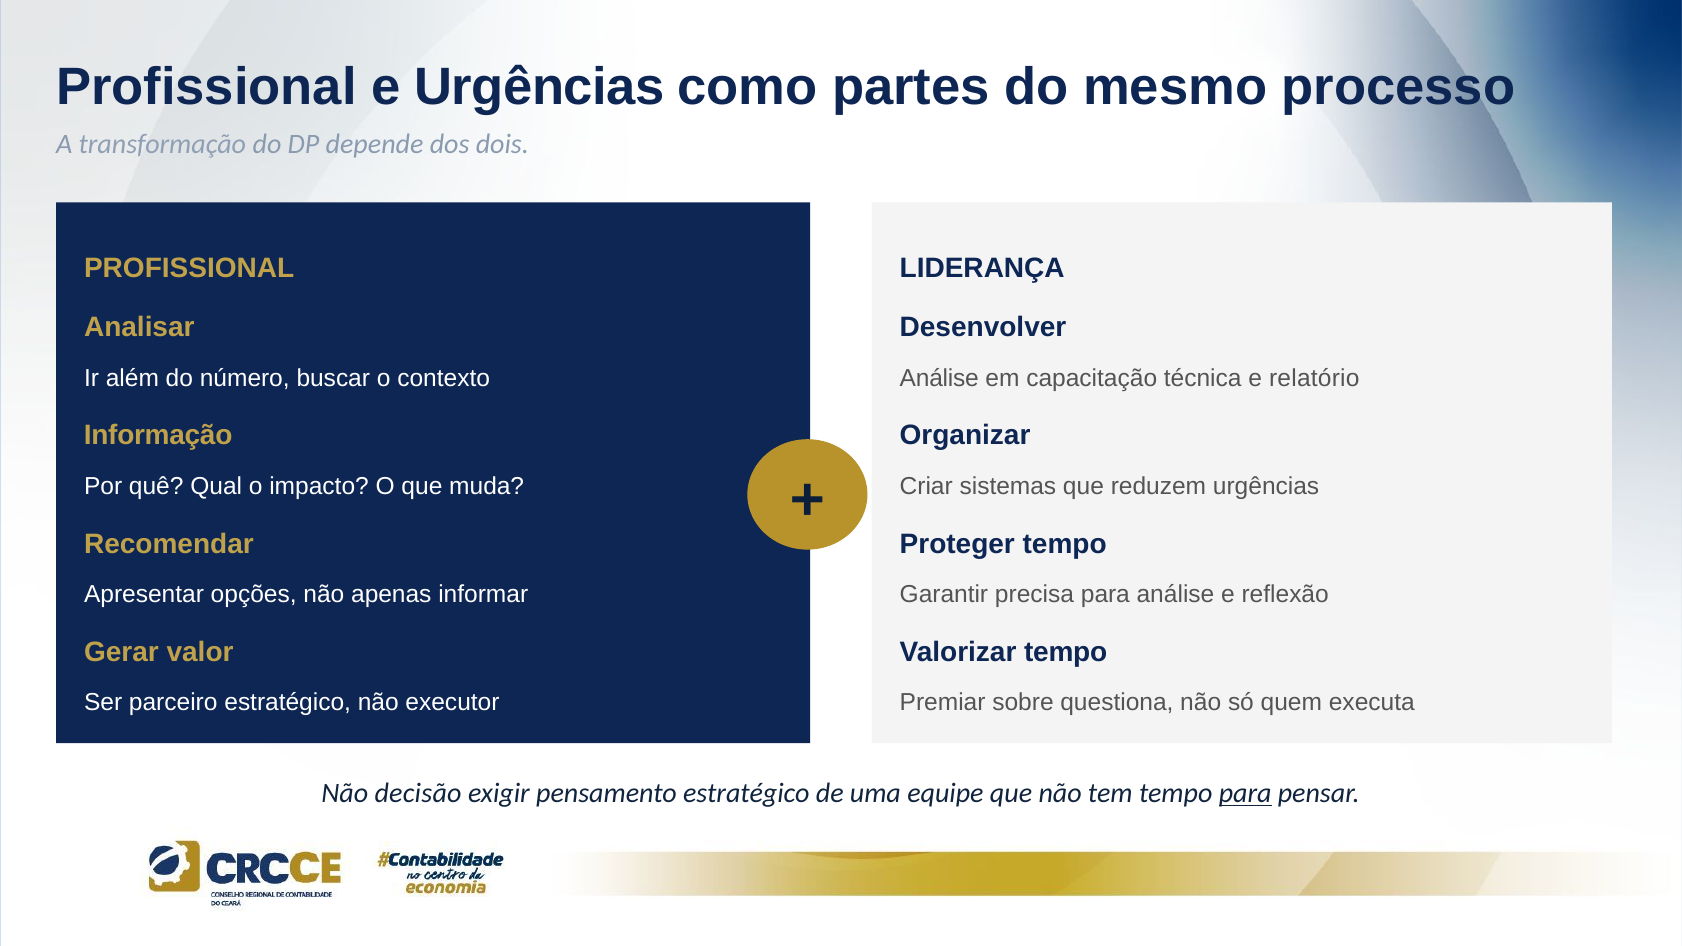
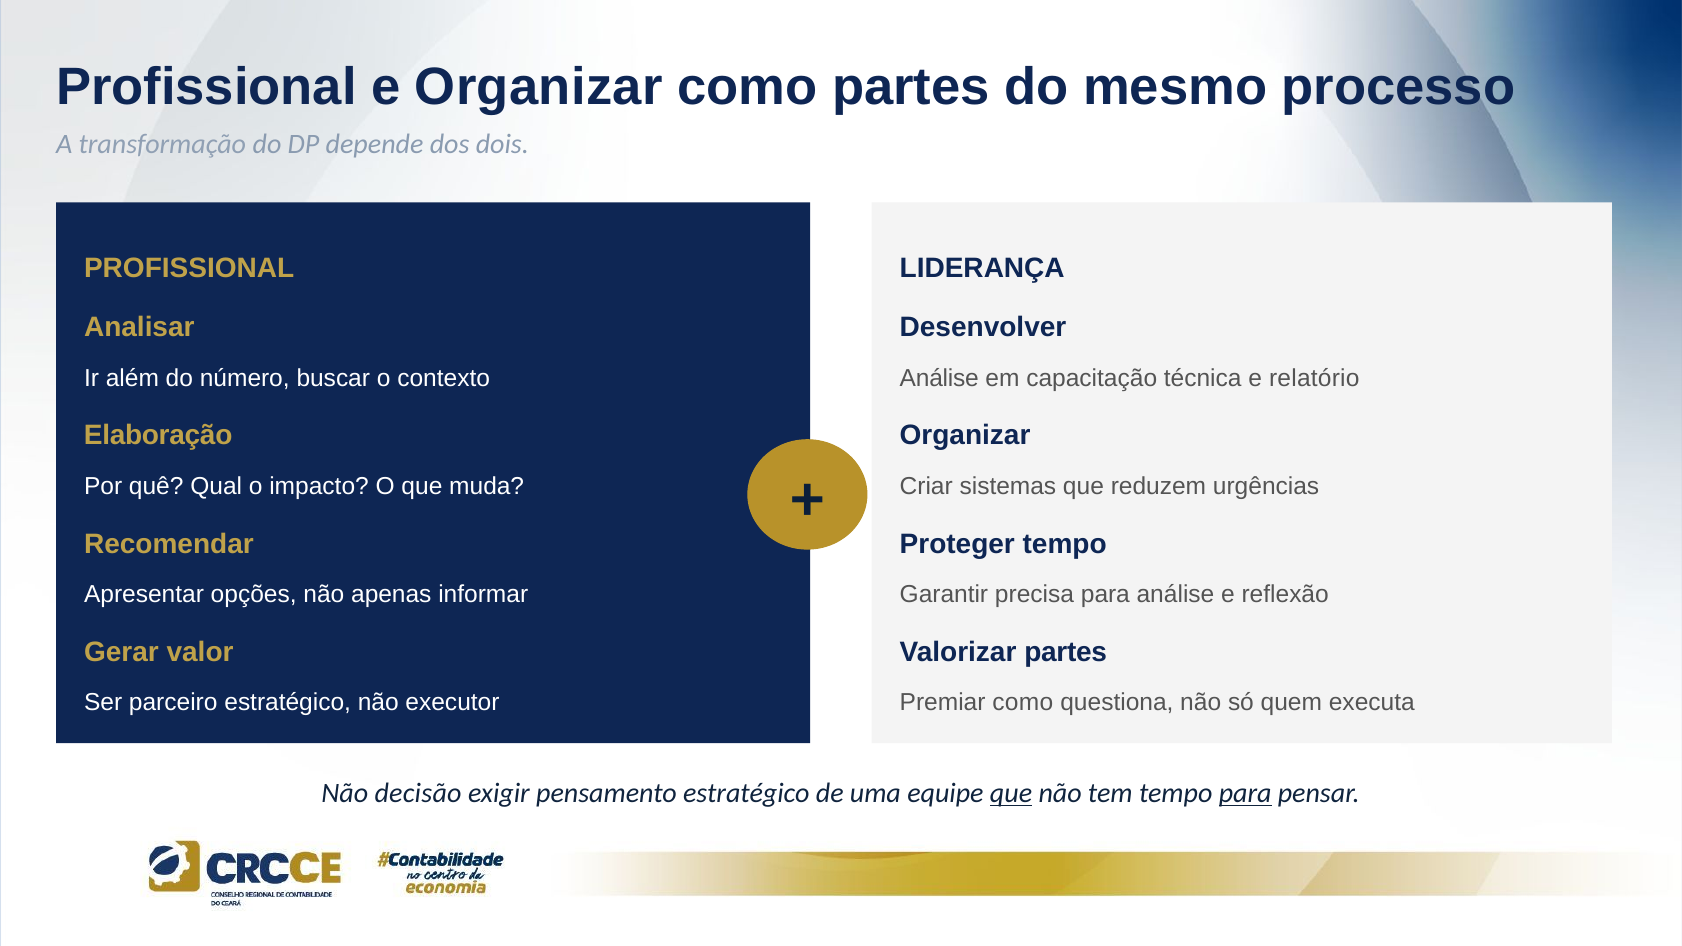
e Urgências: Urgências -> Organizar (539, 88)
Informação: Informação -> Elaboração (158, 436)
Valorizar tempo: tempo -> partes (1066, 652)
Premiar sobre: sobre -> como (1023, 702)
que underline: none -> present (1011, 794)
